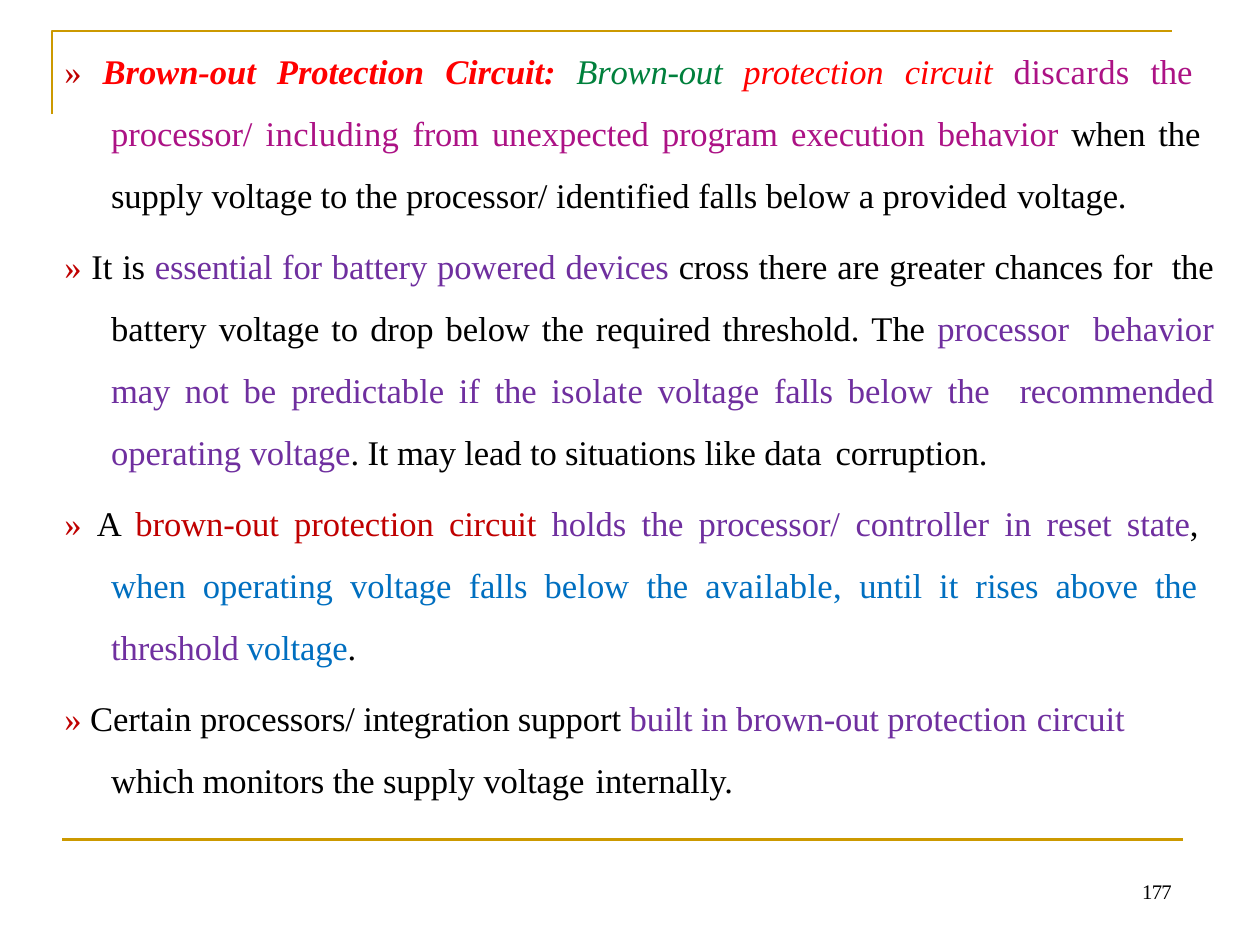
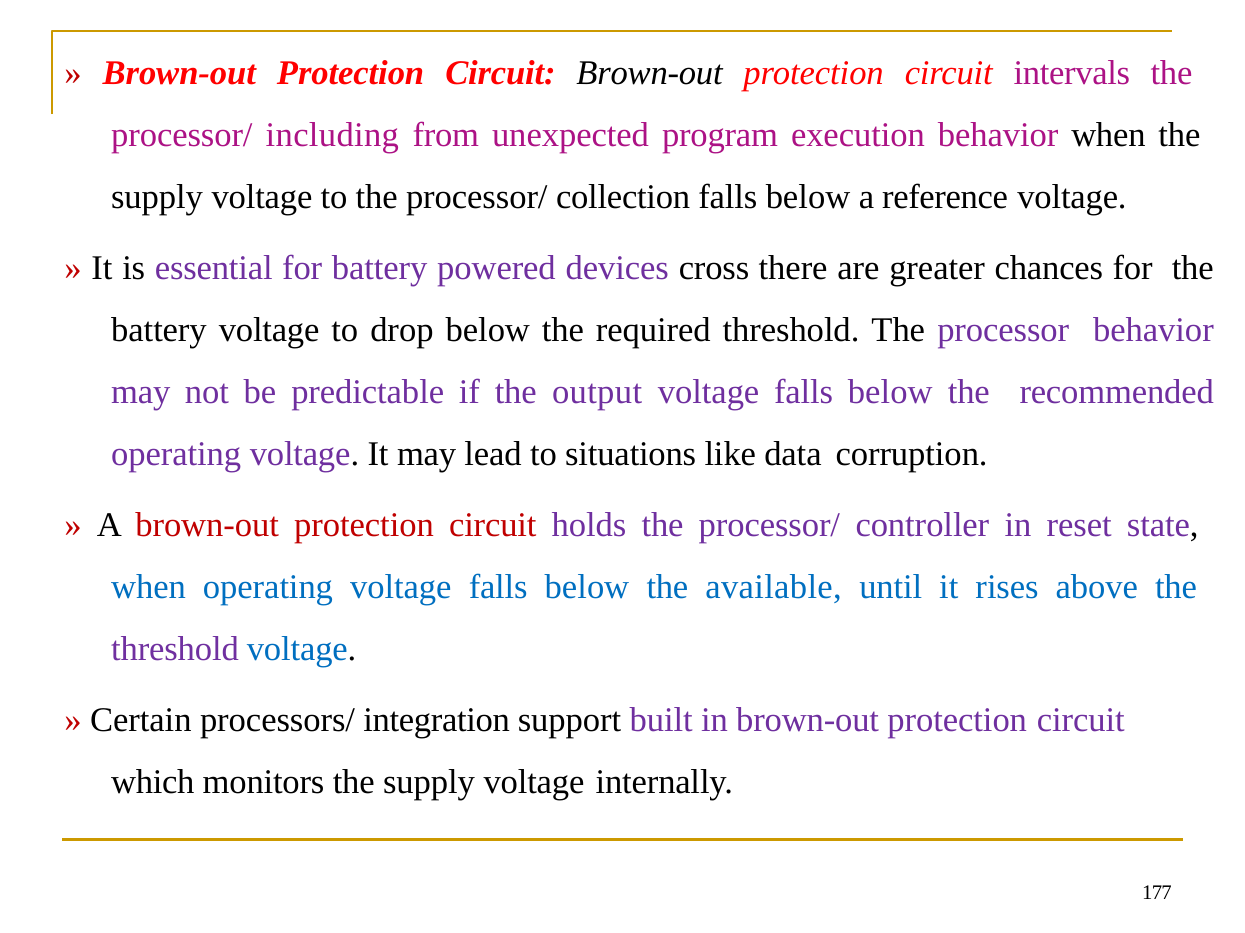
Brown-out colour: green -> black (650, 73)
discards: discards -> intervals (1072, 73)
identified: identified -> collection (623, 197)
provided: provided -> reference (945, 197)
isolate: isolate -> output (597, 392)
